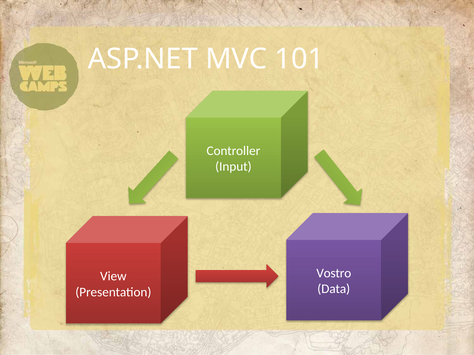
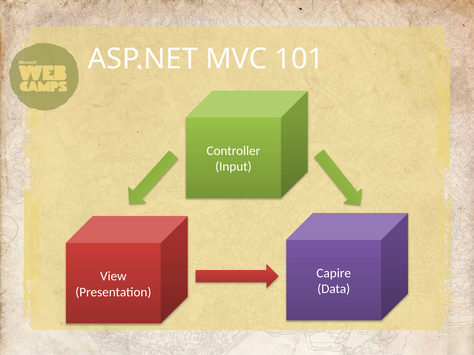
Vostro: Vostro -> Capire (334, 273)
